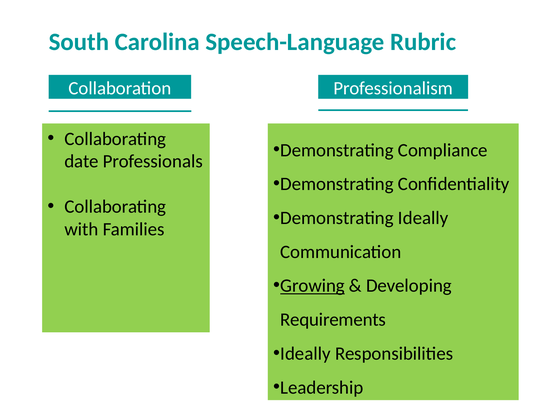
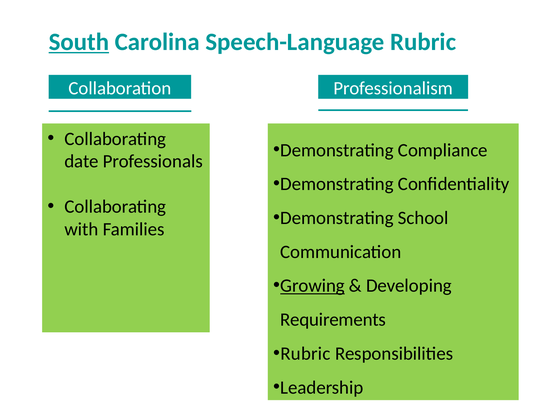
South underline: none -> present (79, 42)
Demonstrating Ideally: Ideally -> School (423, 218)
Ideally: Ideally -> Rubric (305, 354)
